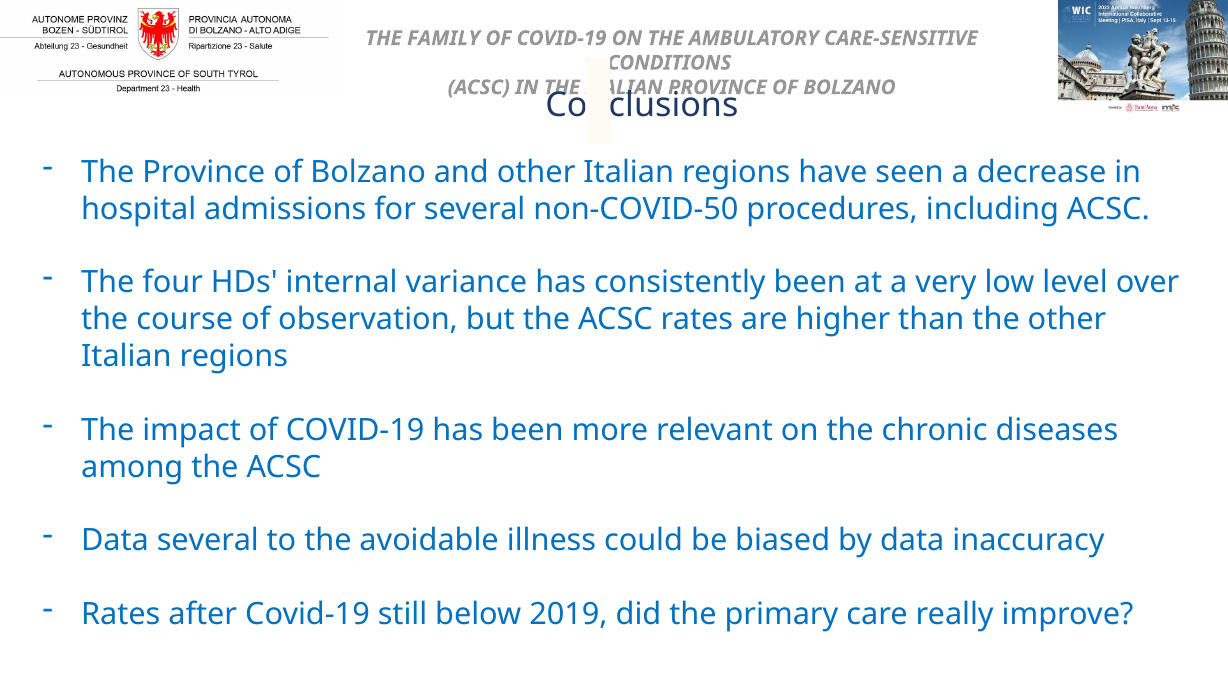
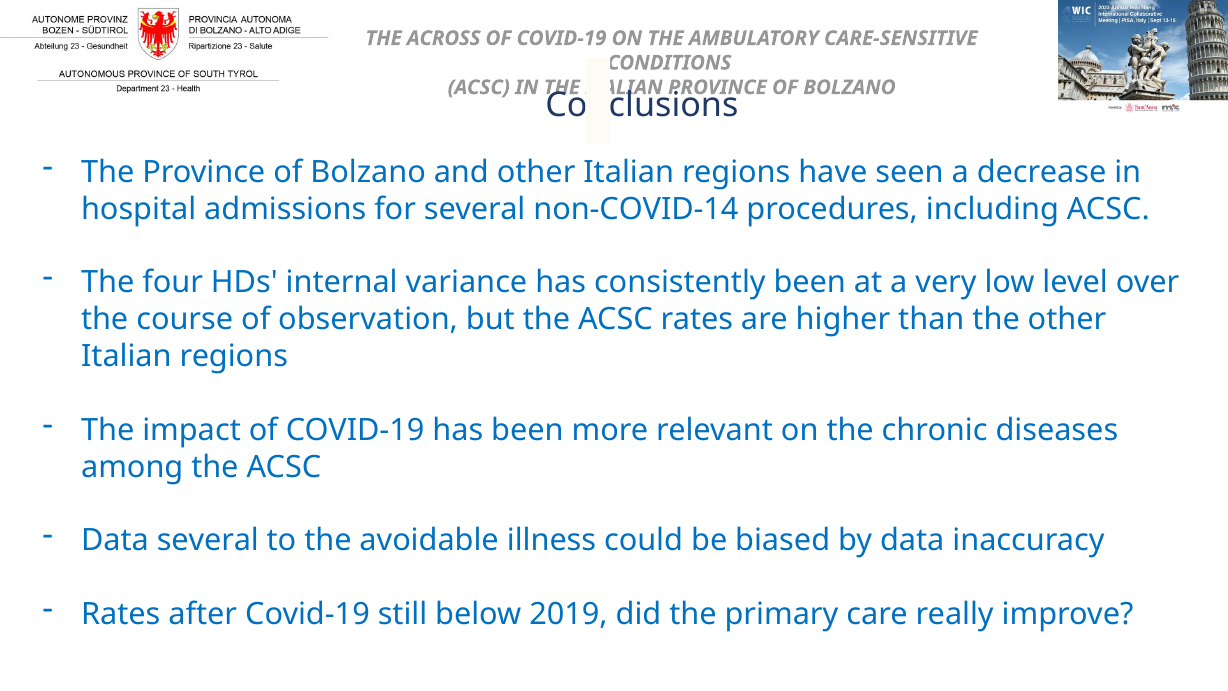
FAMILY: FAMILY -> ACROSS (444, 38)
non-COVID-50: non-COVID-50 -> non-COVID-14 (636, 209)
